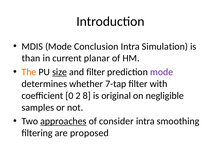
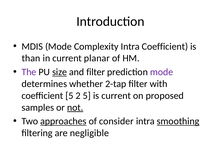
Conclusion: Conclusion -> Complexity (96, 46)
Intra Simulation: Simulation -> Coefficient (165, 46)
The colour: orange -> purple (29, 72)
7-tap: 7-tap -> 2-tap (116, 84)
coefficient 0: 0 -> 5 (69, 95)
2 8: 8 -> 5 (87, 95)
is original: original -> current (116, 95)
negligible: negligible -> proposed (165, 95)
not underline: none -> present (75, 107)
smoothing underline: none -> present (178, 121)
proposed: proposed -> negligible (89, 133)
